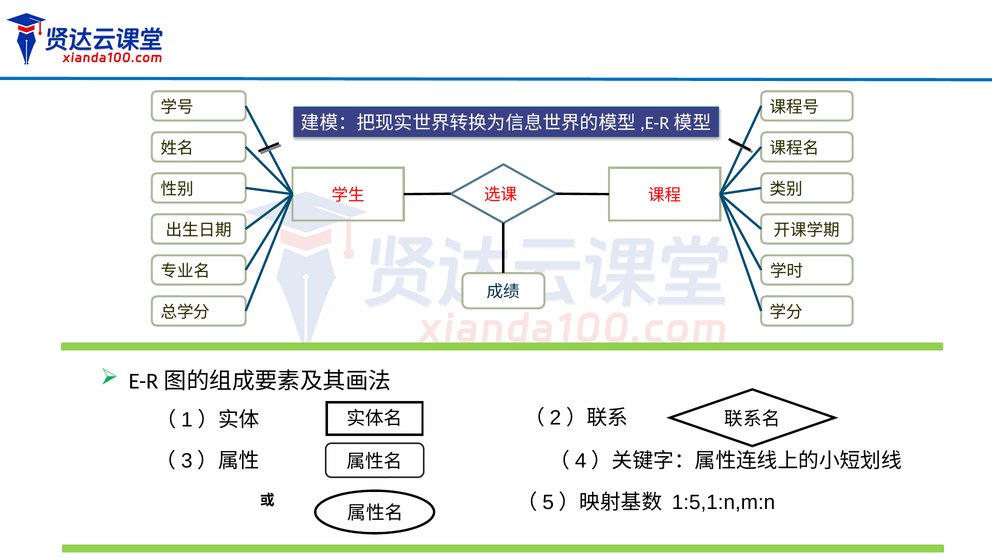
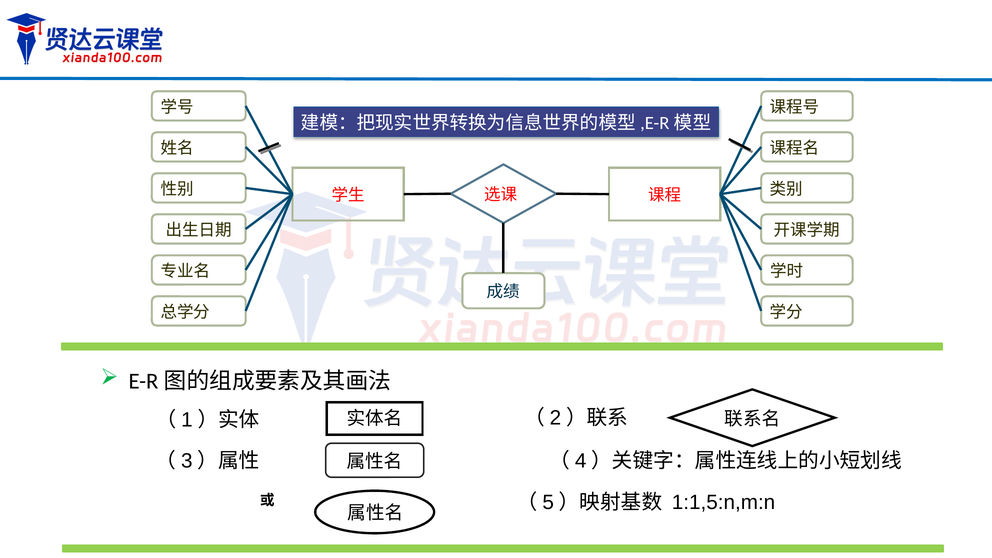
1:5,1:n,m:n: 1:5,1:n,m:n -> 1:1,5:n,m:n (724, 503)
